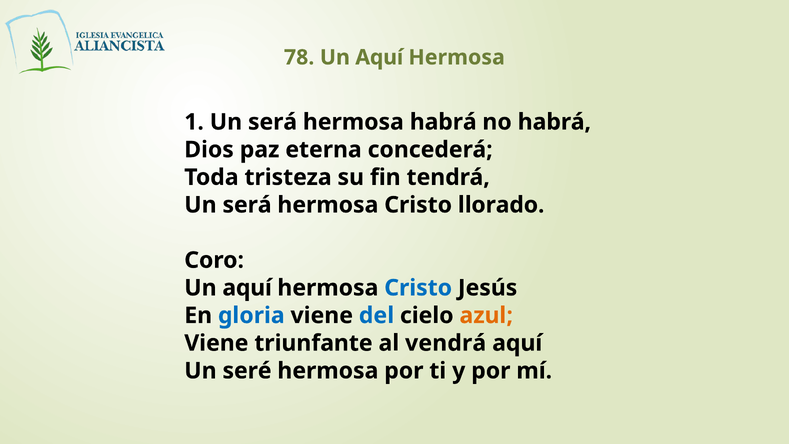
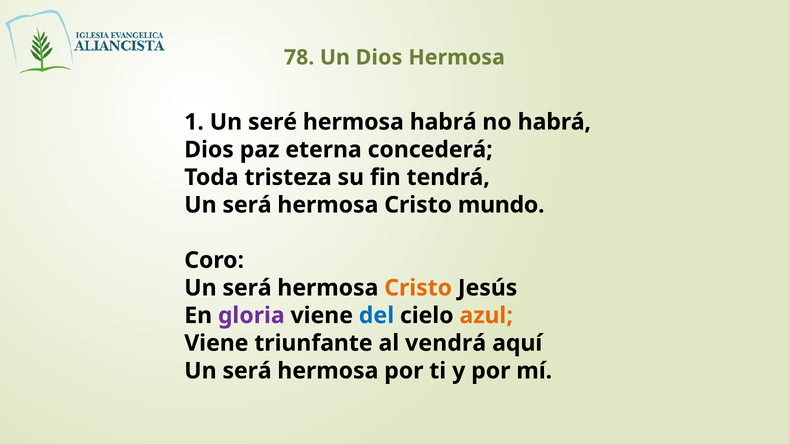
78 Un Aquí: Aquí -> Dios (379, 57)
1 Un será: será -> seré (273, 122)
llorado: llorado -> mundo (501, 205)
aquí: aquí -> será (247, 288)
Cristo colour: blue -> orange (418, 288)
gloria colour: blue -> purple (251, 315)
seré: seré -> será (247, 371)
